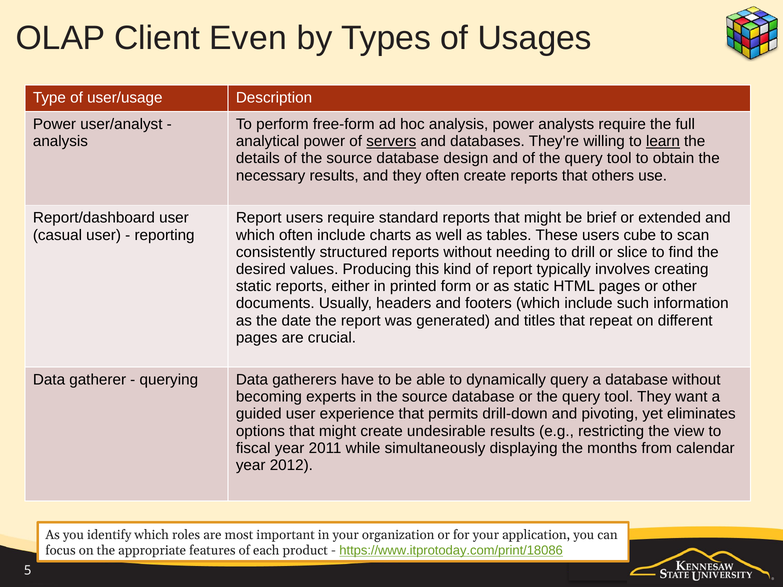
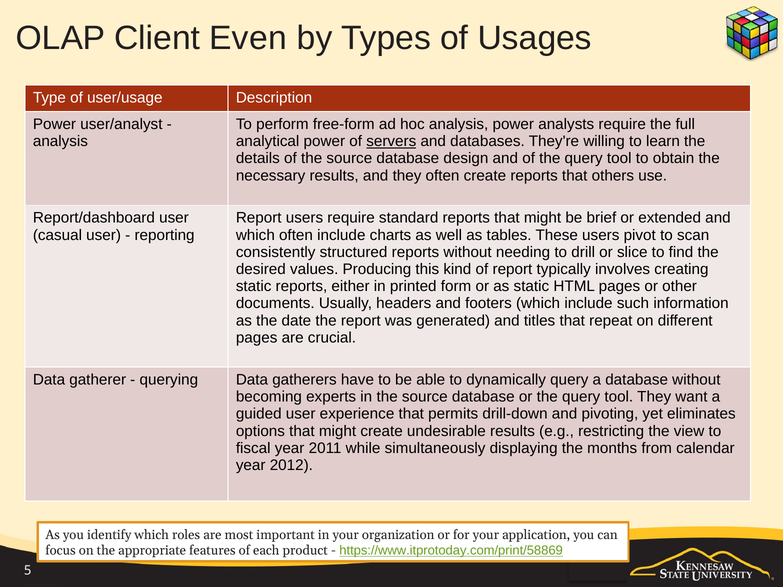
learn underline: present -> none (663, 141)
cube: cube -> pivot (640, 235)
https://www.itprotoday.com/print/18086: https://www.itprotoday.com/print/18086 -> https://www.itprotoday.com/print/58869 (451, 551)
